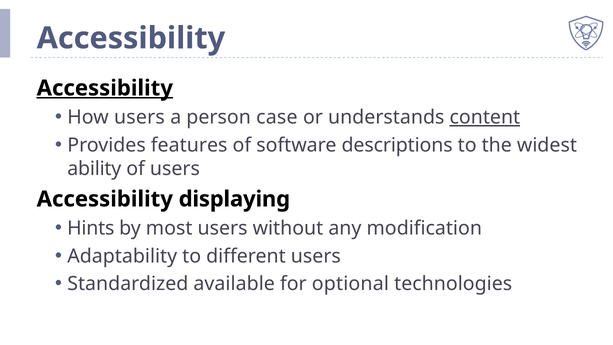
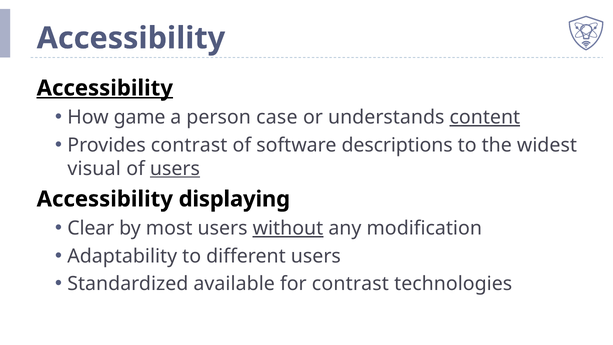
How users: users -> game (140, 117)
Provides features: features -> contrast (189, 145)
ability: ability -> visual (94, 169)
users underline: none -> present (175, 169)
Hints: Hints -> Clear (91, 228)
without underline: none -> present (288, 228)
for optional: optional -> contrast (350, 284)
